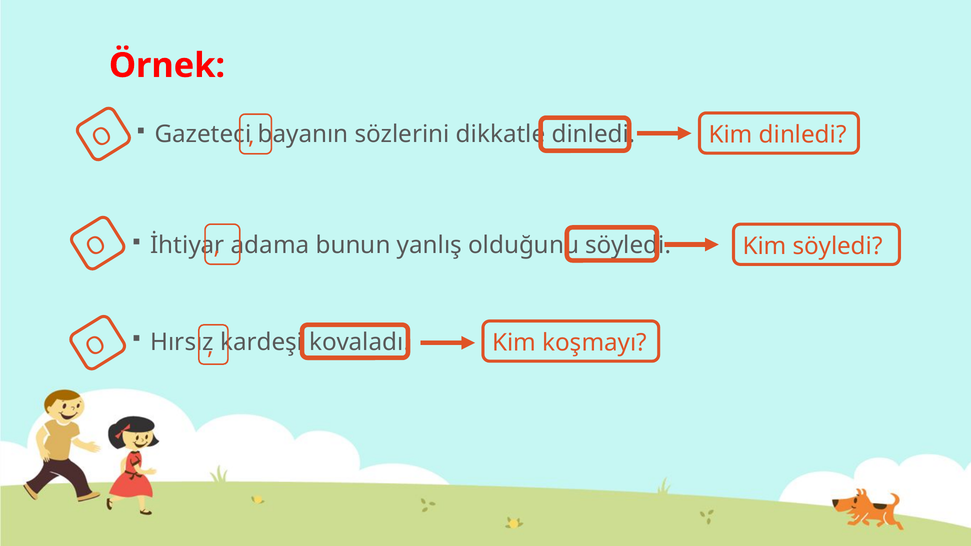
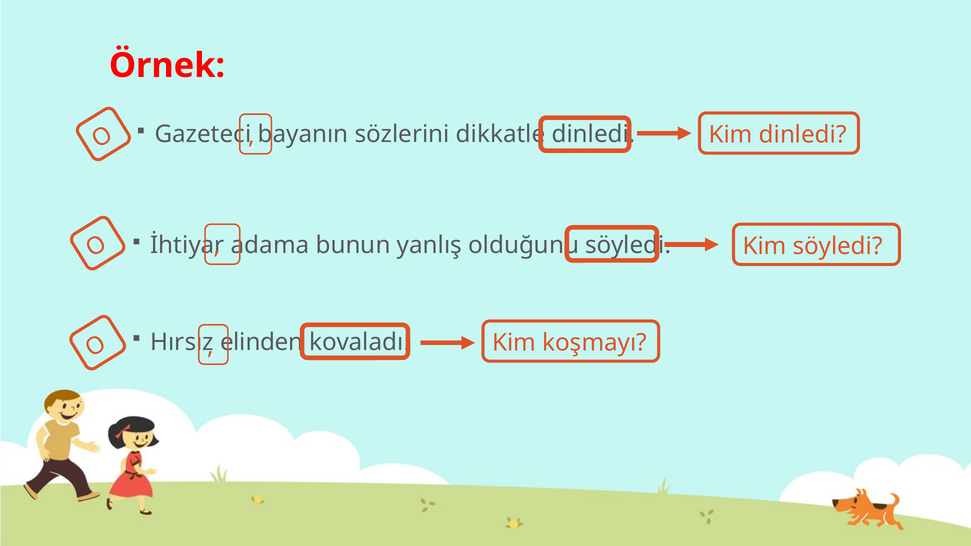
kardeşi: kardeşi -> elinden (262, 342)
